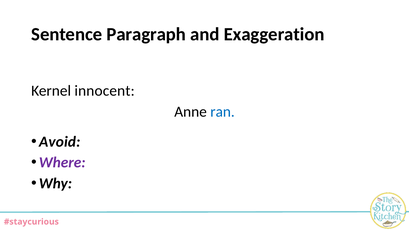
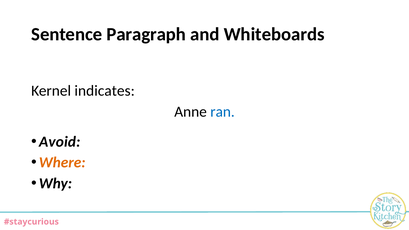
Exaggeration: Exaggeration -> Whiteboards (274, 34)
innocent: innocent -> indicates (105, 91)
Where colour: purple -> orange (62, 162)
